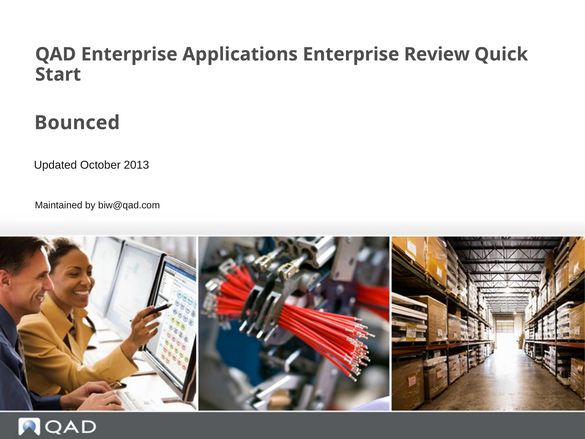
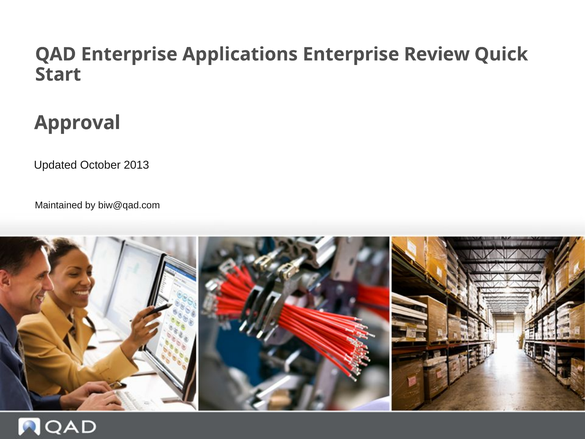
Bounced: Bounced -> Approval (77, 123)
